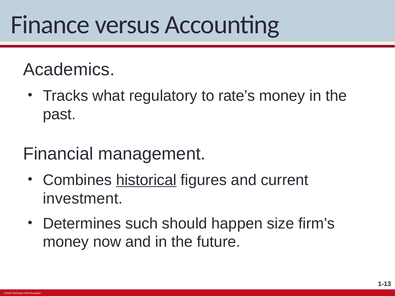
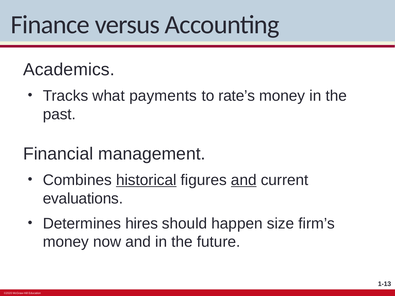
regulatory: regulatory -> payments (163, 96)
and underline: none -> present (244, 180)
investment: investment -> evaluations (83, 199)
such: such -> hires (142, 224)
